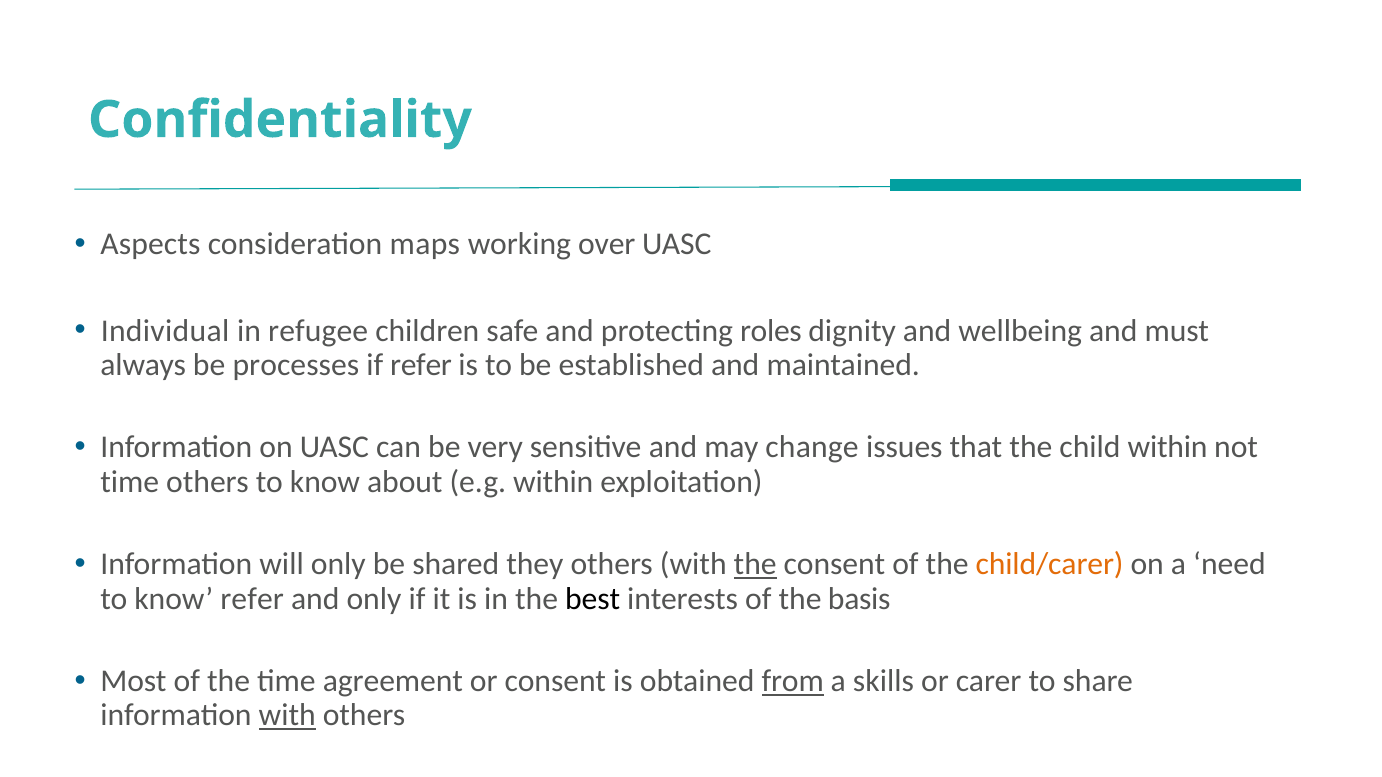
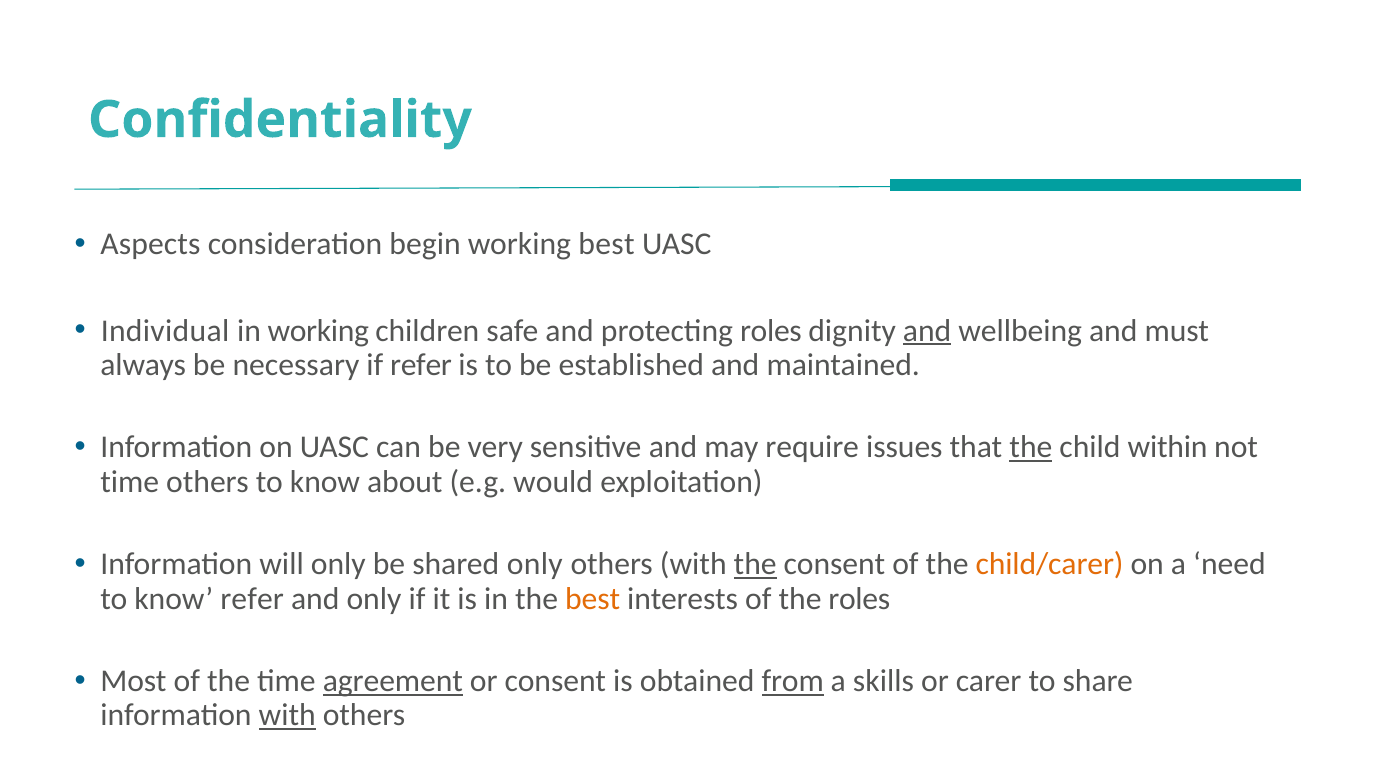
maps: maps -> begin (425, 244)
working over: over -> best (607, 244)
in refugee: refugee -> working (318, 331)
and underline: none -> present (927, 331)
processes: processes -> necessary (296, 365)
change: change -> require (812, 448)
the underline: none -> present (1031, 448)
e.g within: within -> would (553, 482)
shared they: they -> only (535, 565)
best colour: black -> orange (593, 599)
the basis: basis -> roles (859, 599)
agreement underline: none -> present (393, 682)
